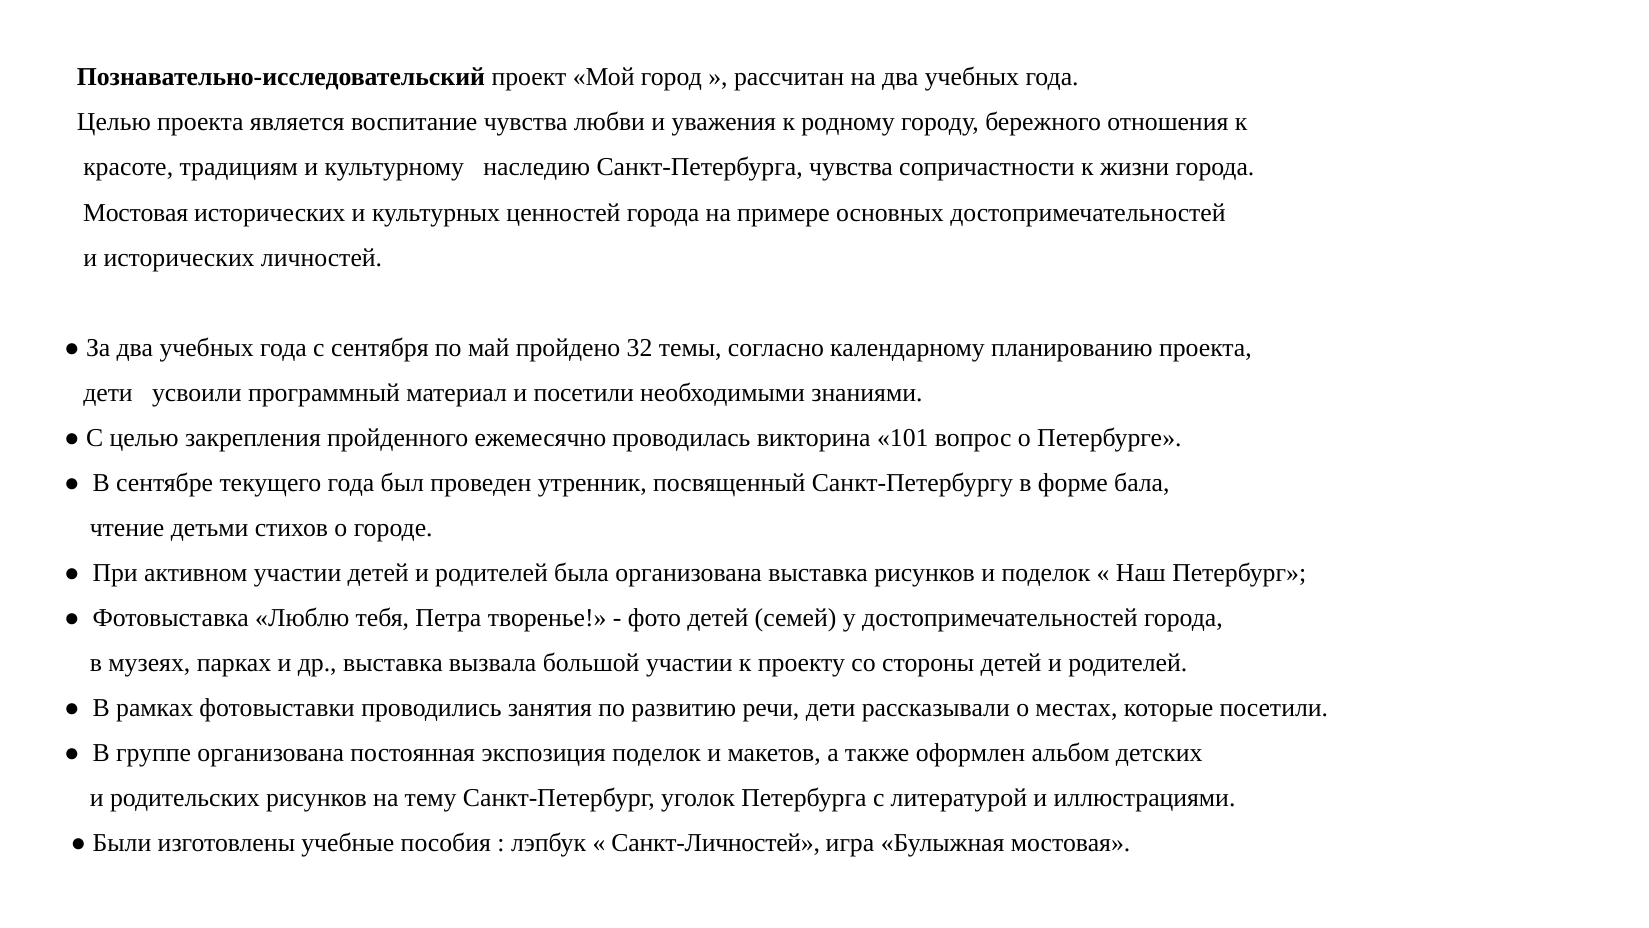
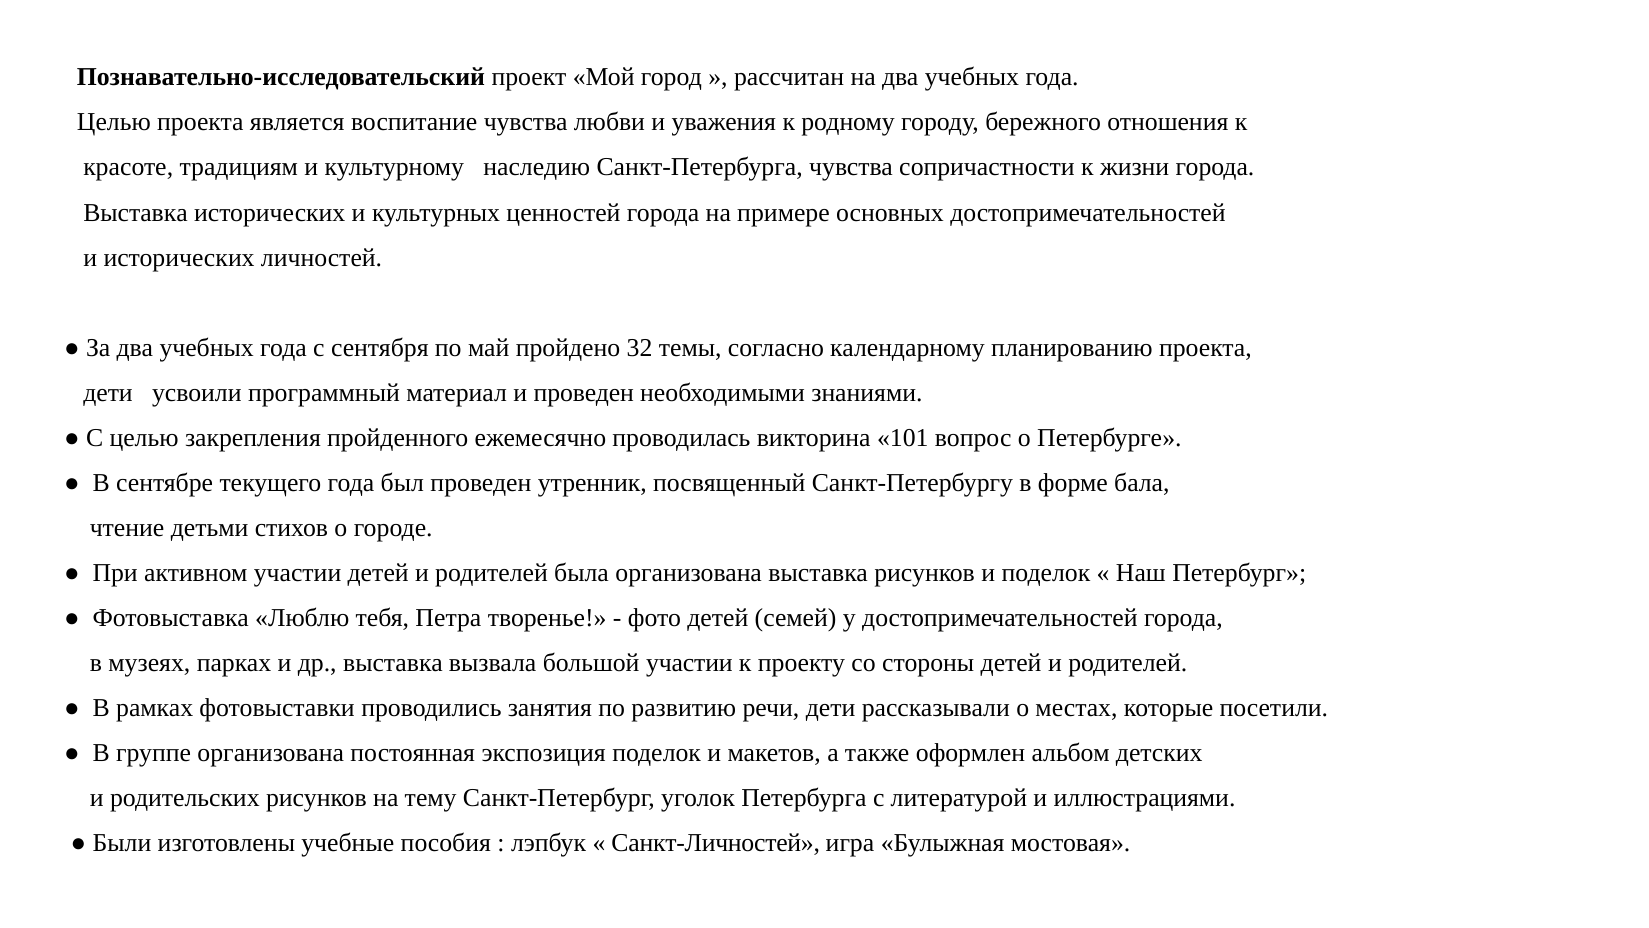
Мостовая: Мостовая -> Выставка (136, 212)
и посетили: посетили -> проведен (584, 393)
